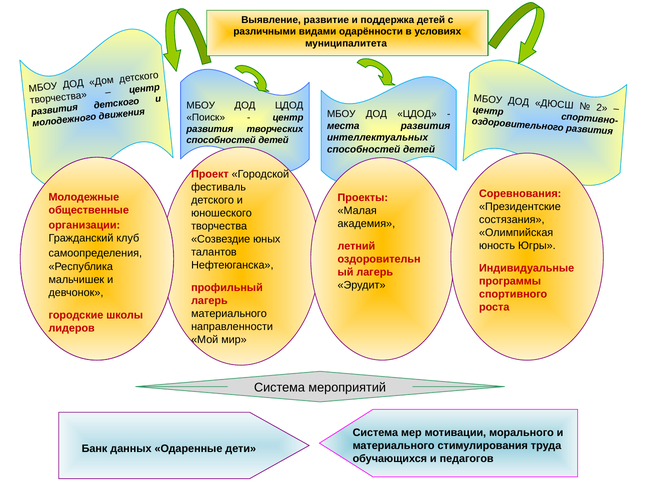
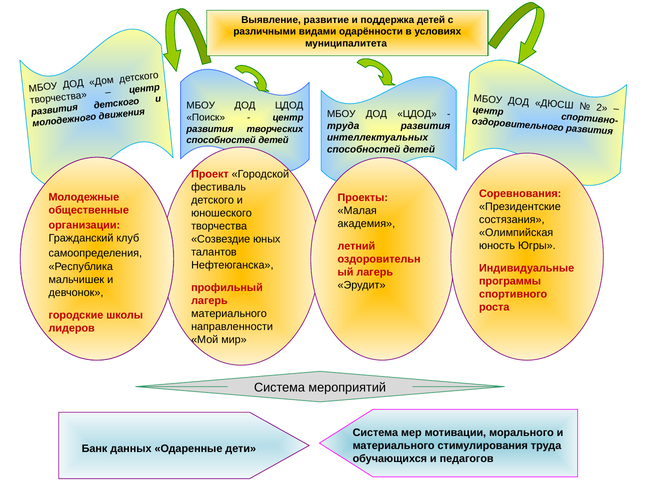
места: места -> труда (343, 126)
